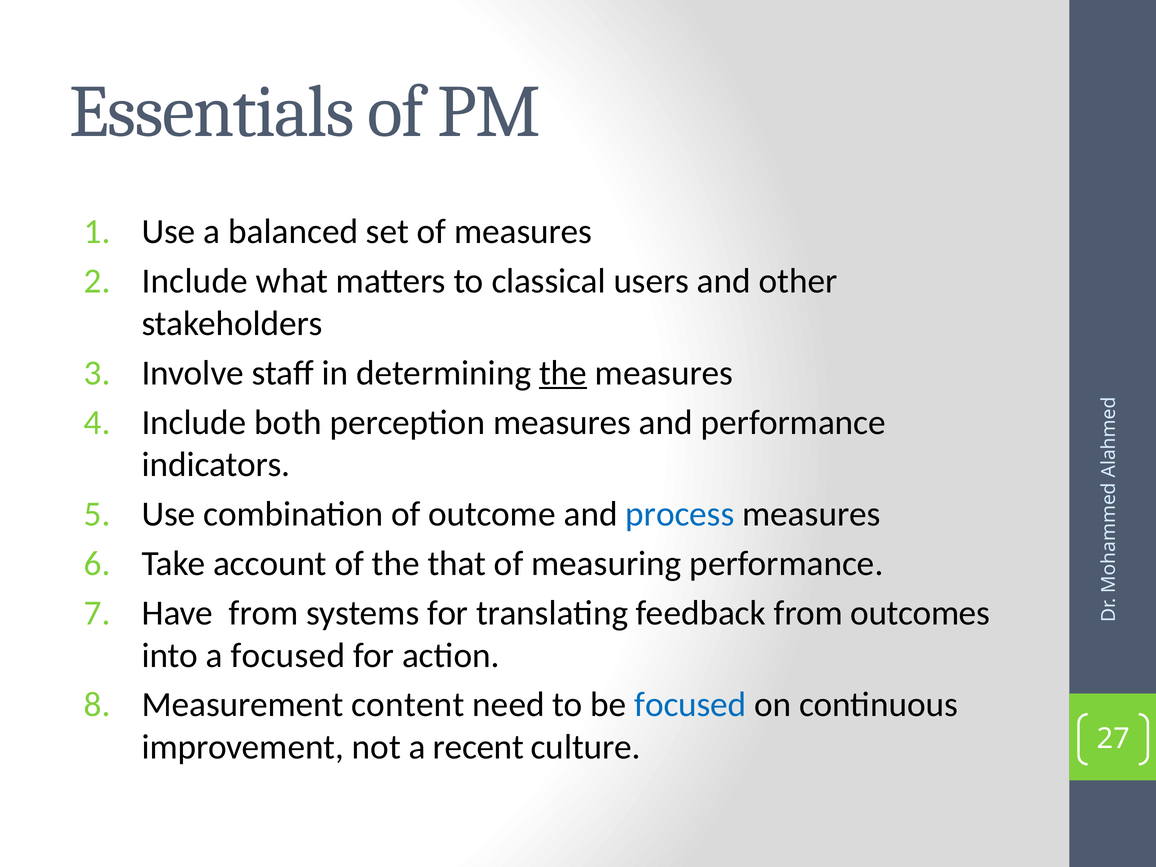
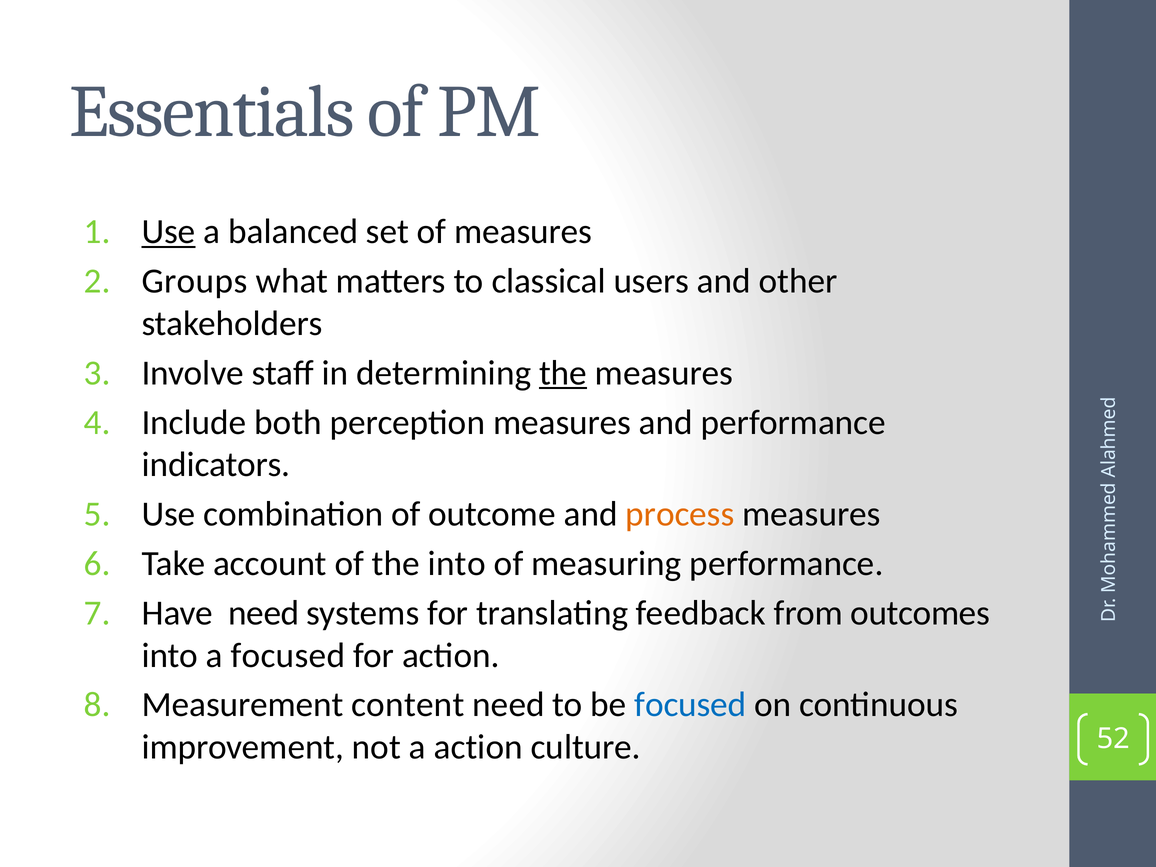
Use underline: none -> present (169, 232)
Include: Include -> Groups (195, 281)
process colour: blue -> orange (680, 514)
the that: that -> into (457, 564)
Have from: from -> need (264, 613)
a recent: recent -> action (478, 747)
27: 27 -> 52 (1113, 739)
